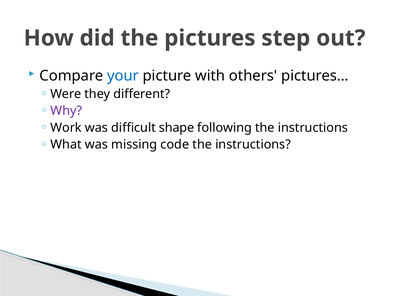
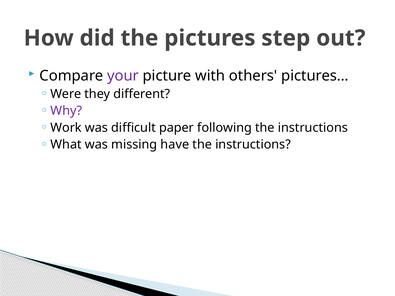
your colour: blue -> purple (123, 76)
shape: shape -> paper (177, 128)
code: code -> have (175, 145)
